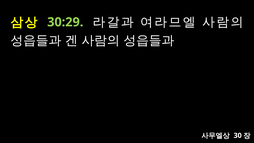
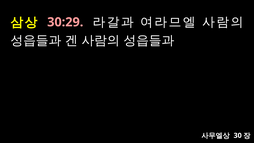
30:29 colour: light green -> pink (65, 22)
